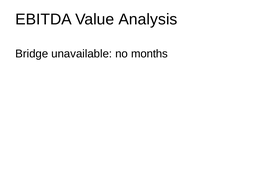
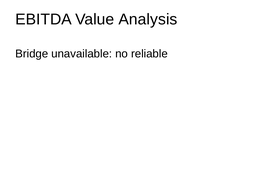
months: months -> reliable (149, 54)
